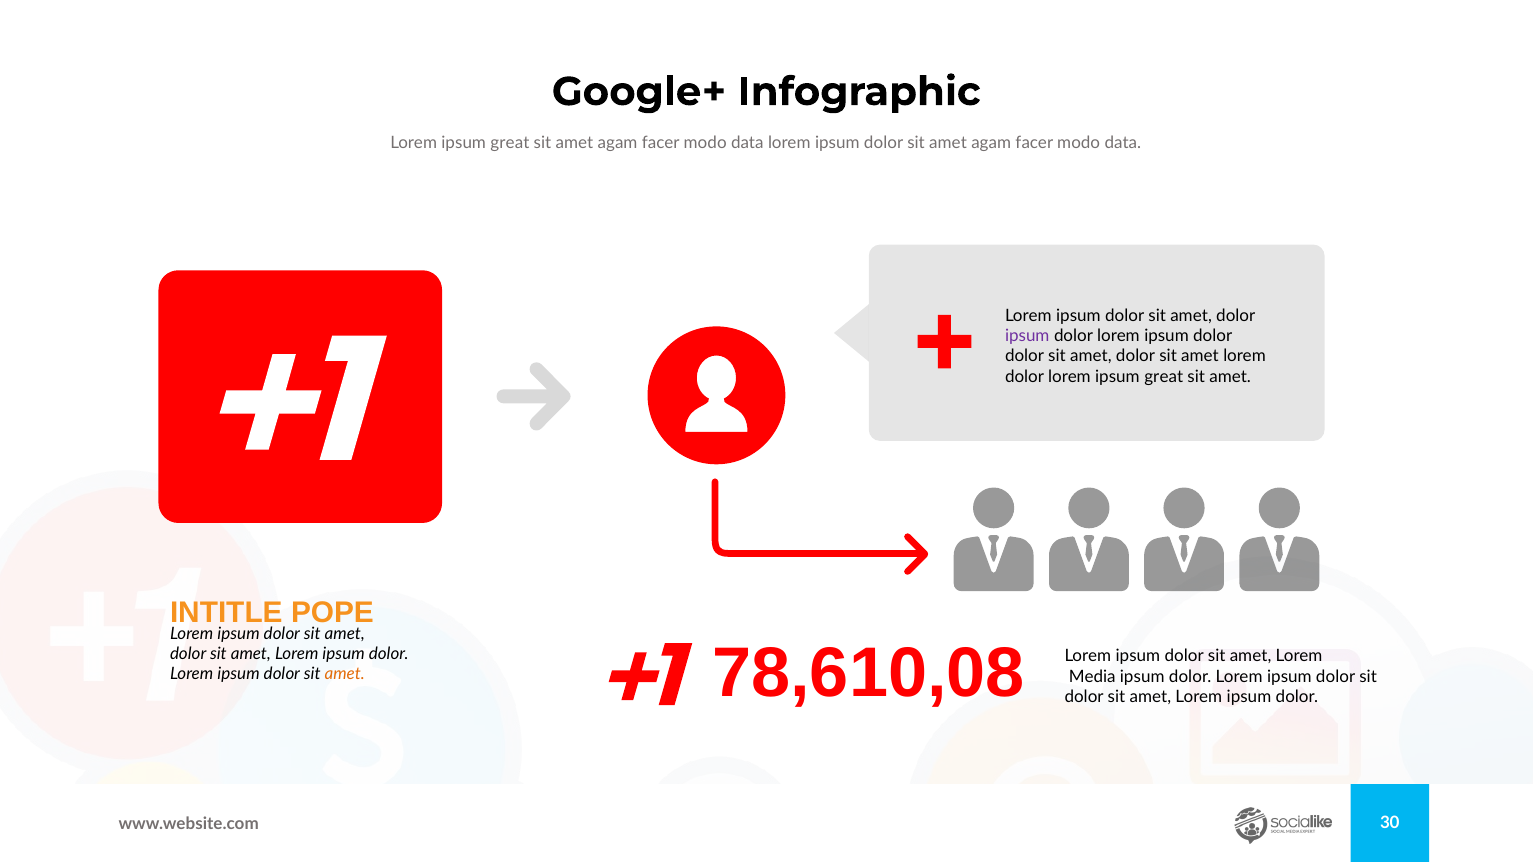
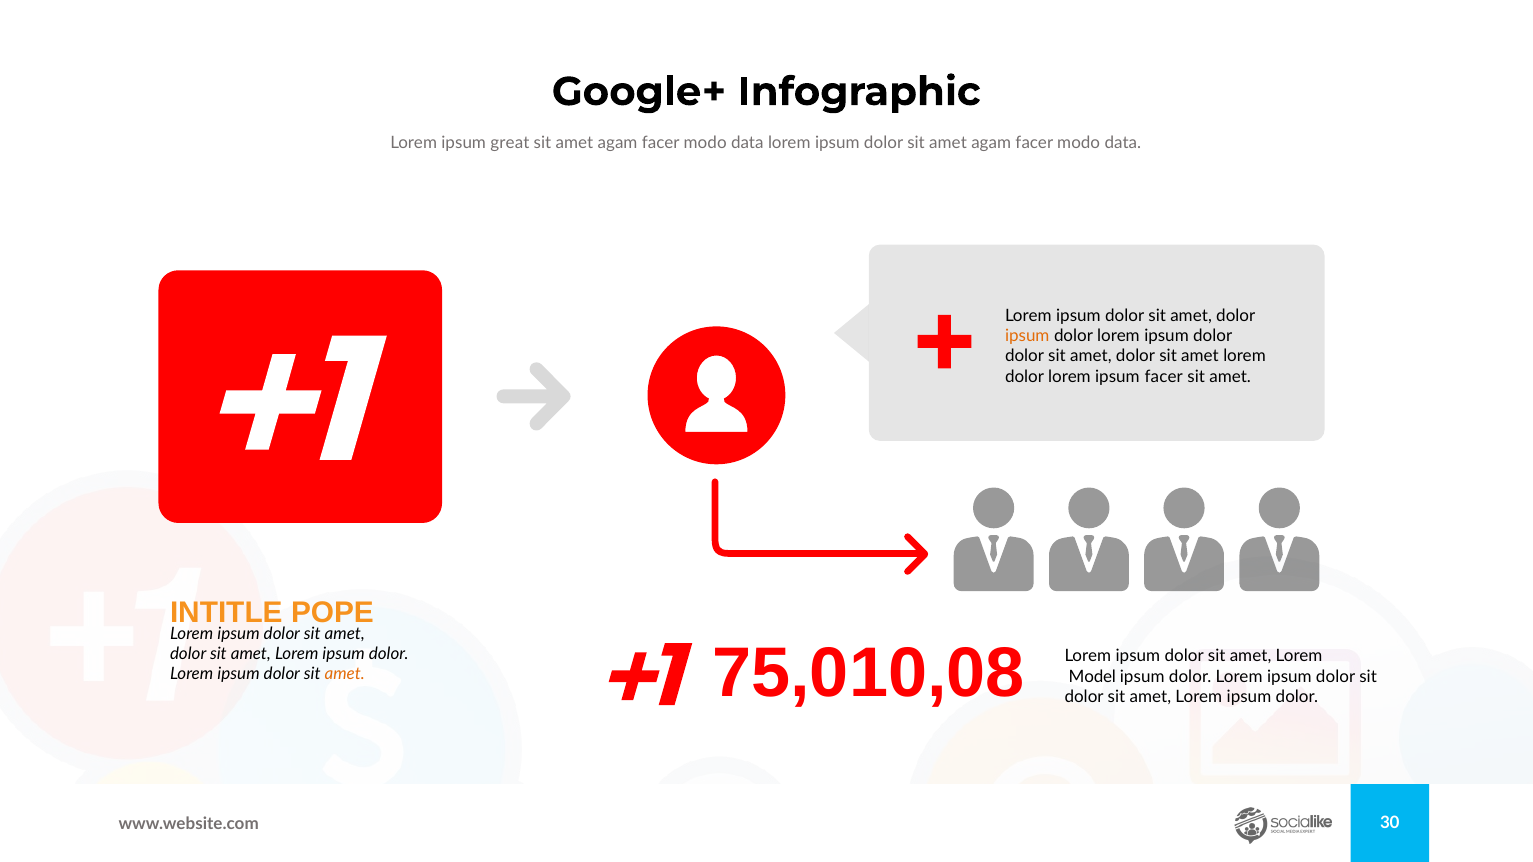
ipsum colour: purple -> orange (1027, 336)
dolor lorem ipsum great: great -> facer (1164, 377)
78,610,08: 78,610,08 -> 75,010,08 (869, 674)
Media: Media -> Model (1092, 677)
